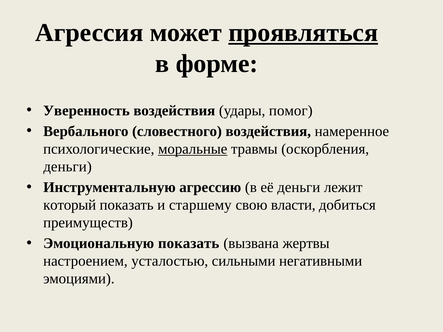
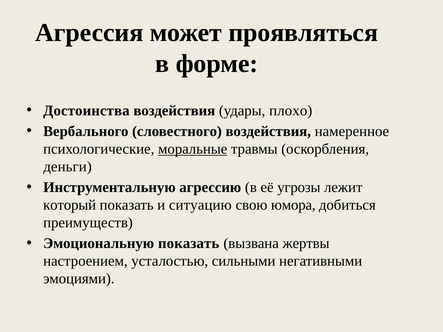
проявляться underline: present -> none (303, 33)
Уверенность: Уверенность -> Достоинства (86, 111)
помог: помог -> плохо (291, 111)
её деньги: деньги -> угрозы (299, 187)
старшему: старшему -> ситуацию (200, 205)
власти: власти -> юмора (293, 205)
